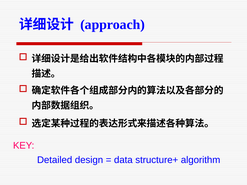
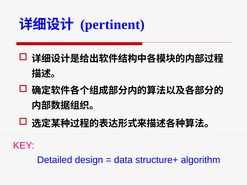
approach: approach -> pertinent (112, 25)
